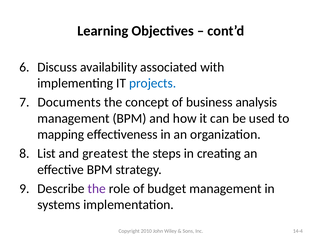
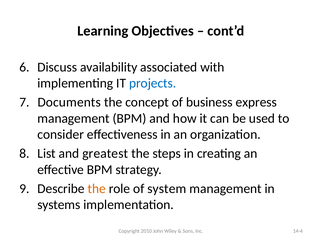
analysis: analysis -> express (256, 102)
mapping: mapping -> consider (61, 134)
the colour: purple -> orange (97, 188)
budget: budget -> system (167, 188)
